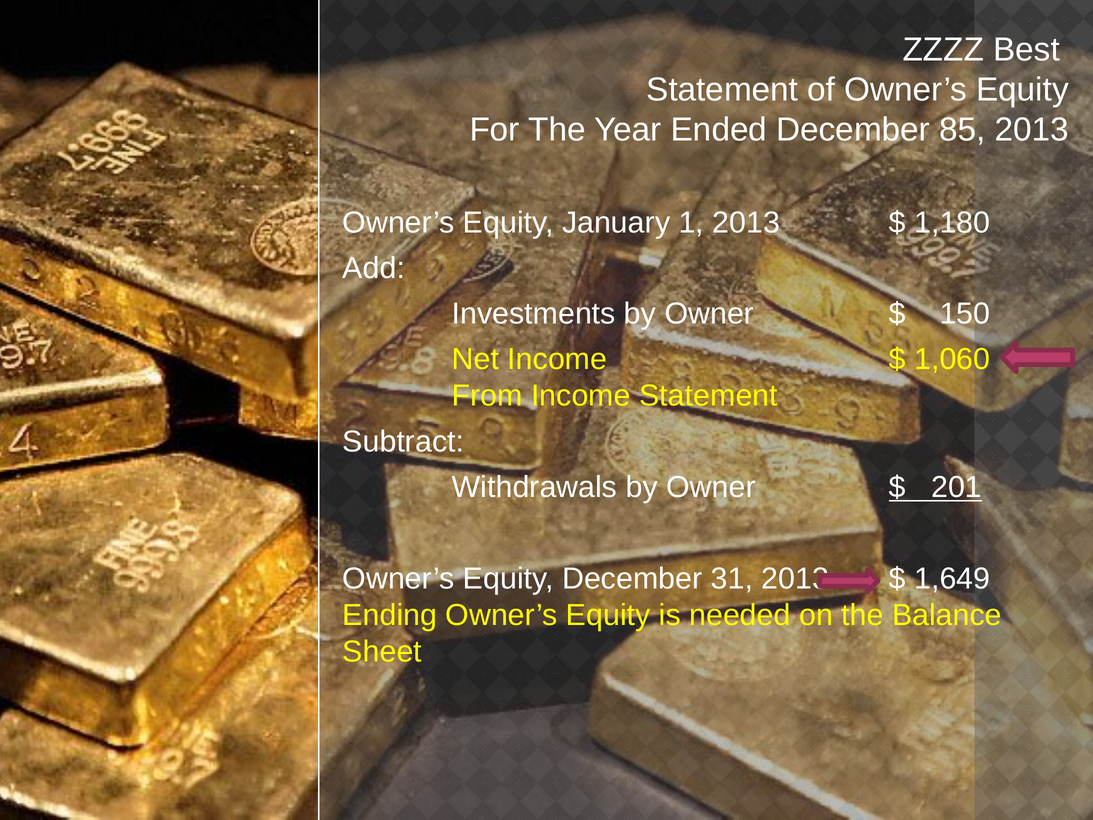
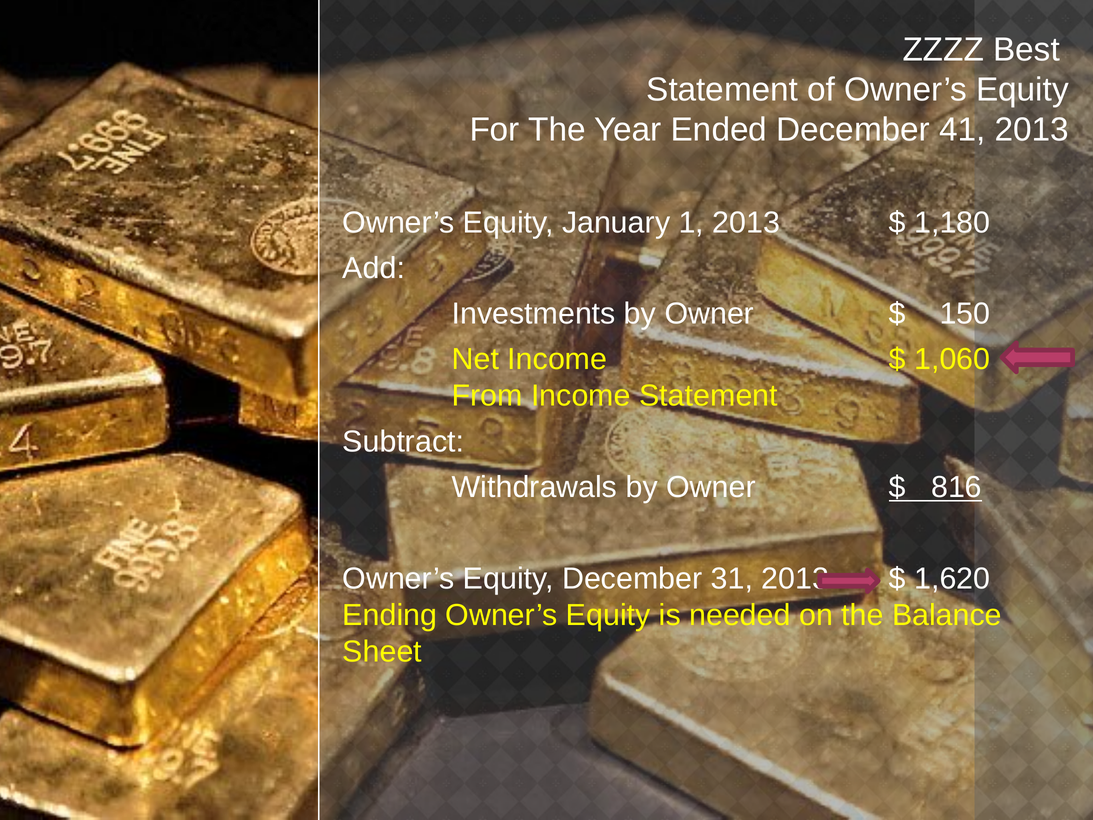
85: 85 -> 41 (962, 130)
201: 201 -> 816 (956, 487)
1,649: 1,649 -> 1,620 (952, 578)
